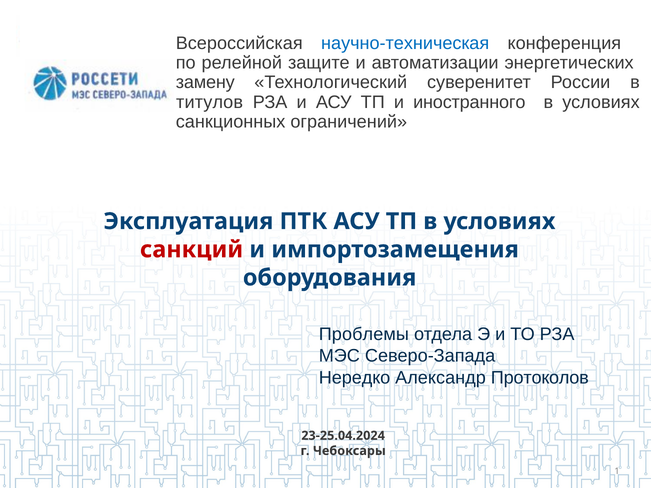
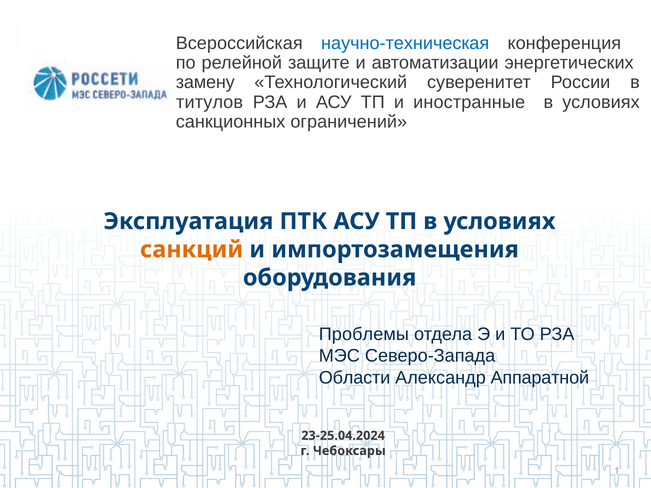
иностранного: иностранного -> иностранные (469, 102)
санкций colour: red -> orange (192, 250)
Нередко: Нередко -> Области (355, 378)
Протоколов: Протоколов -> Аппаратной (540, 378)
